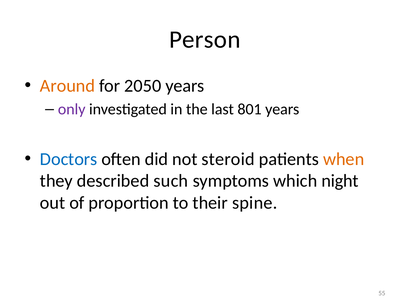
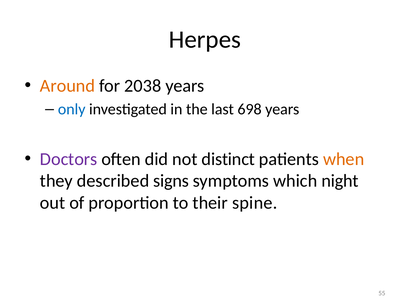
Person: Person -> Herpes (205, 40)
2050: 2050 -> 2038 (143, 86)
only colour: purple -> blue (72, 110)
801: 801 -> 698 (250, 110)
Doctors colour: blue -> purple (69, 159)
steroid: steroid -> distinct (228, 159)
such: such -> signs (171, 181)
